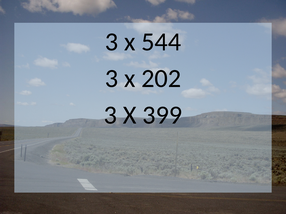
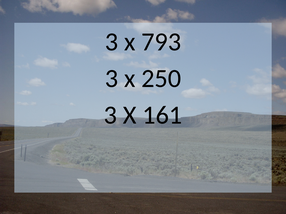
544: 544 -> 793 (161, 42)
202: 202 -> 250 (161, 79)
399: 399 -> 161 (162, 115)
